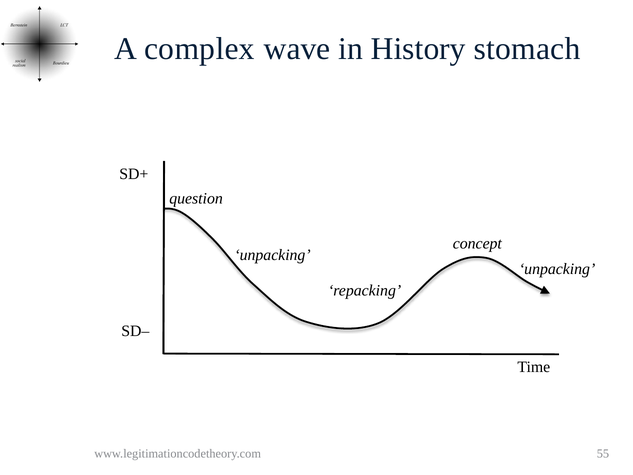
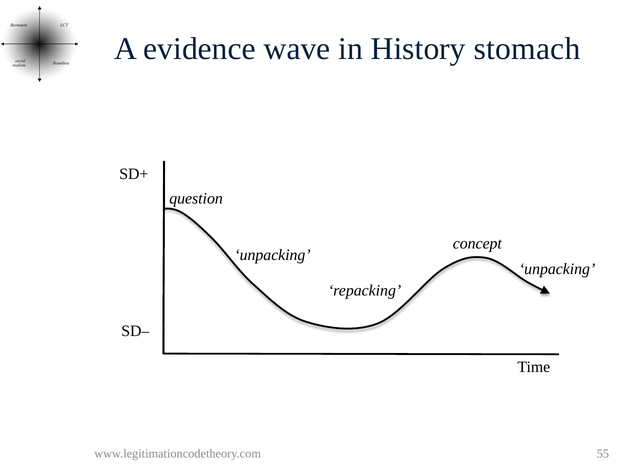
complex: complex -> evidence (200, 49)
